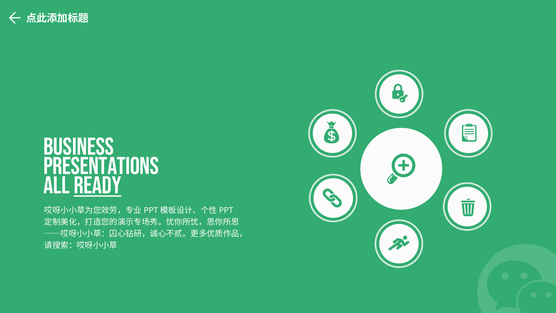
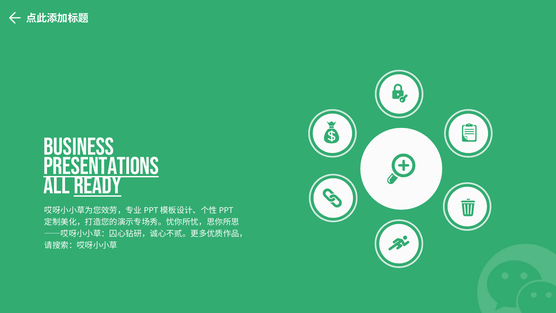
Presentations underline: none -> present (101, 166)
